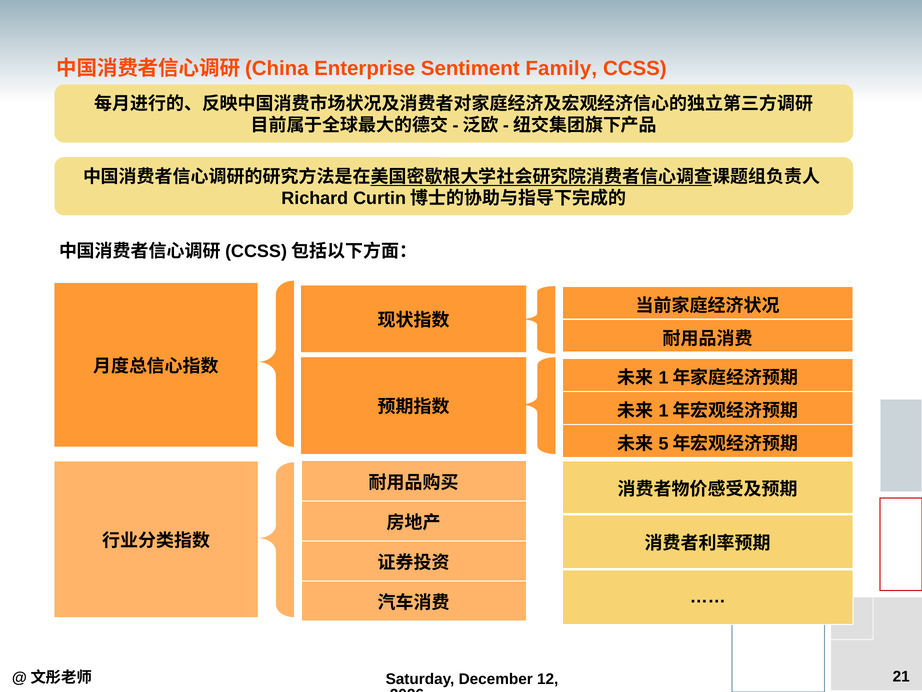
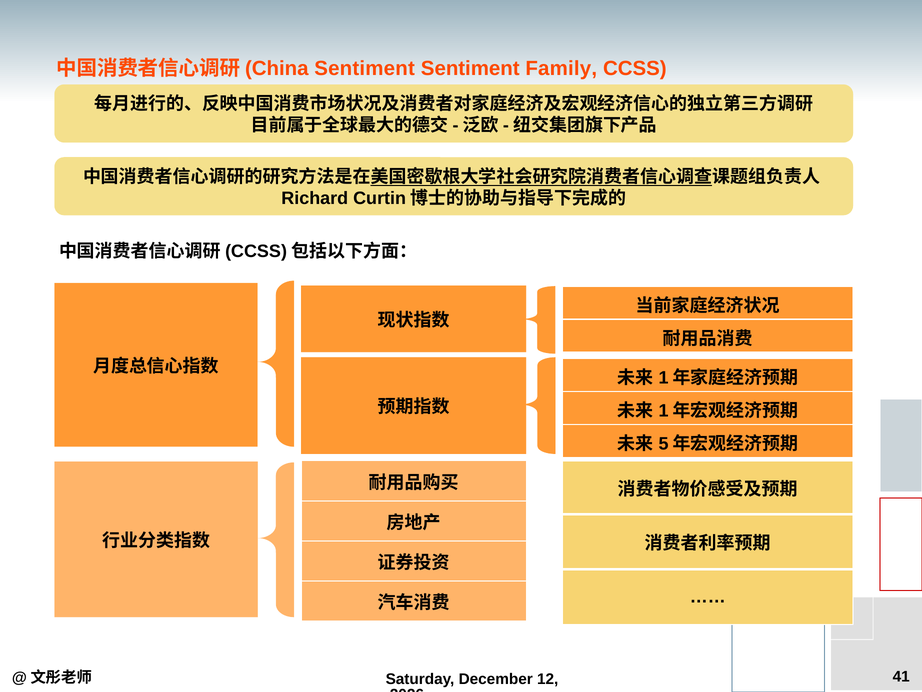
Enterprise: Enterprise -> Sentiment (365, 69)
21: 21 -> 41 (901, 676)
